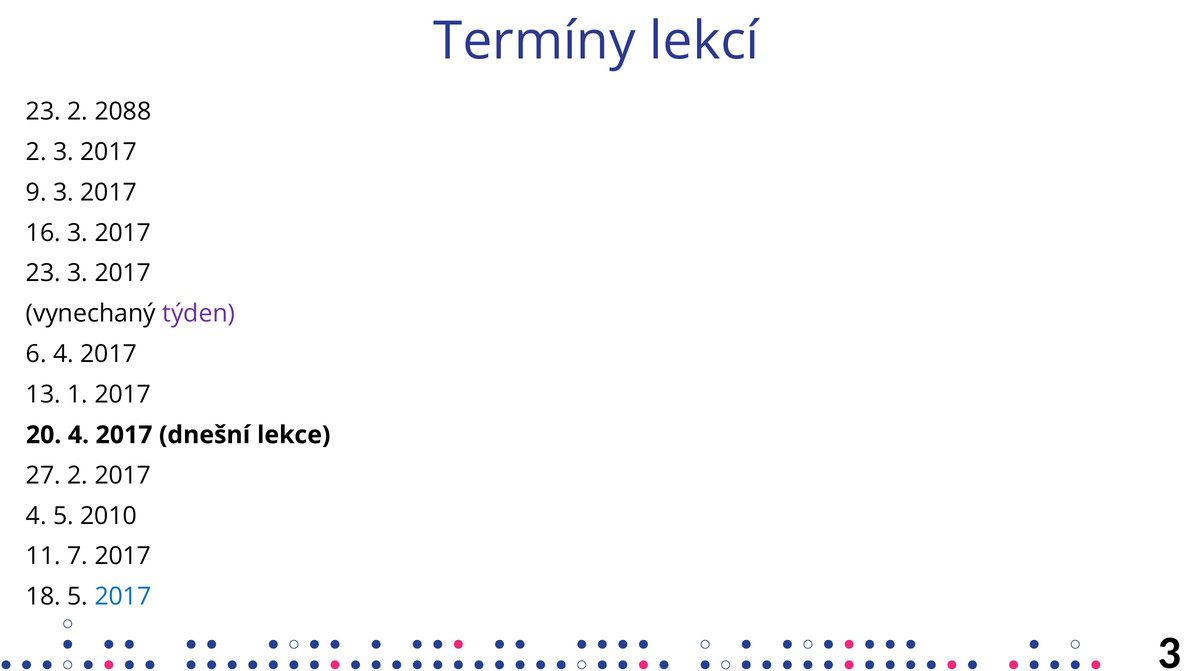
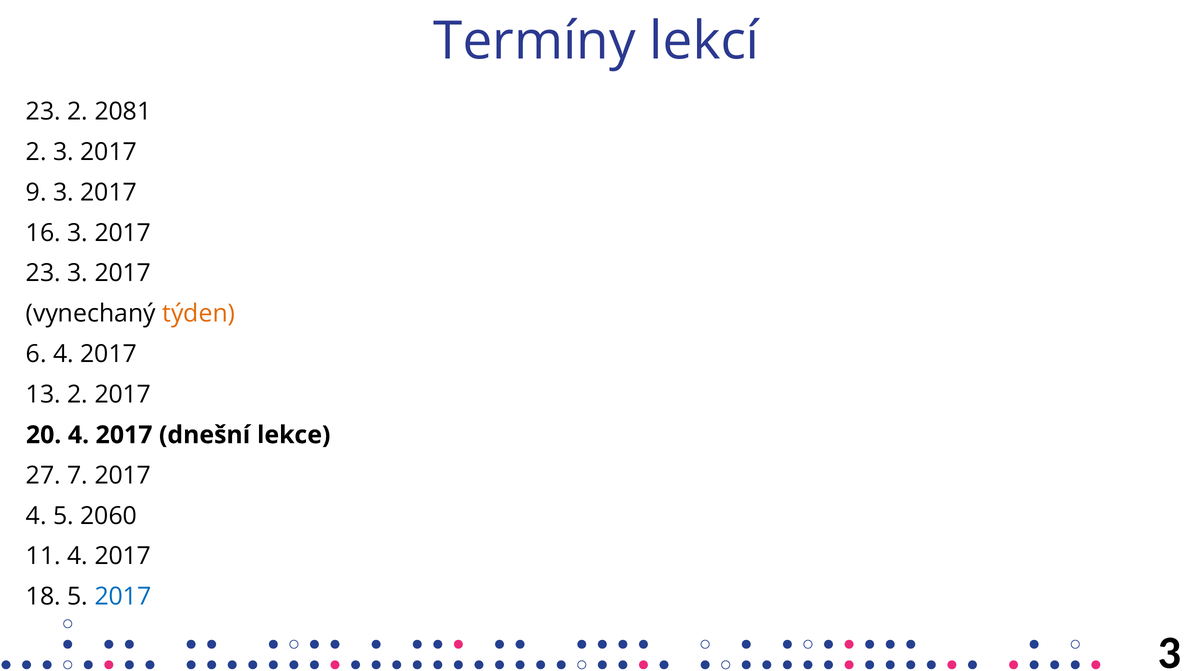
2088: 2088 -> 2081 (123, 112)
týden colour: purple -> orange (199, 314)
13 1: 1 -> 2 (78, 395)
27 2: 2 -> 7 (78, 475)
2010: 2010 -> 2060 (109, 516)
11 7: 7 -> 4 (78, 556)
